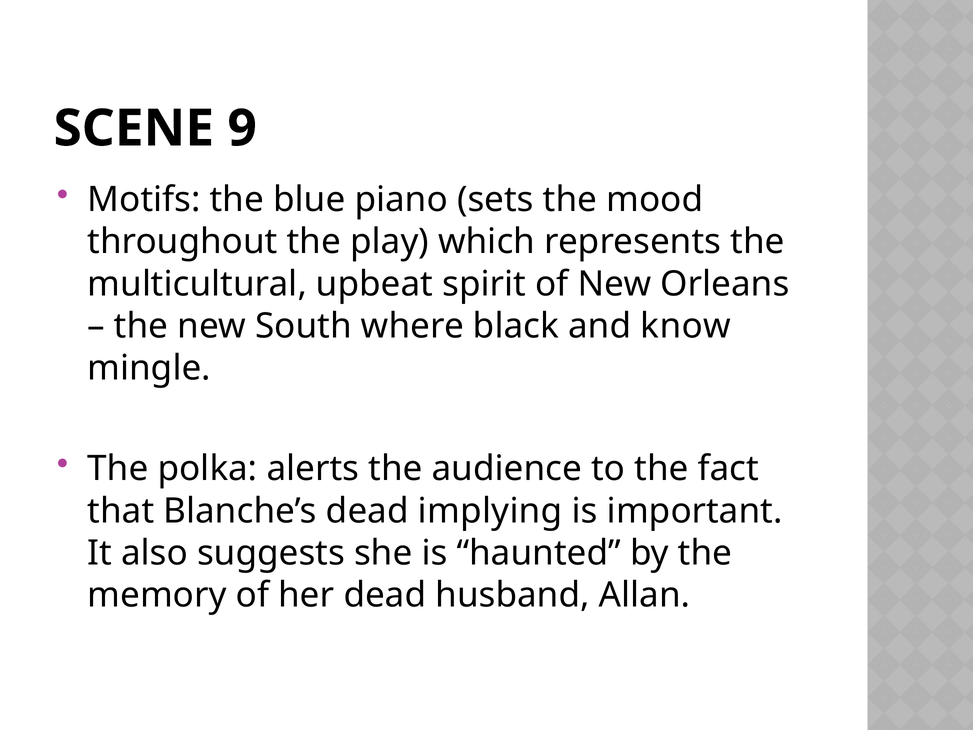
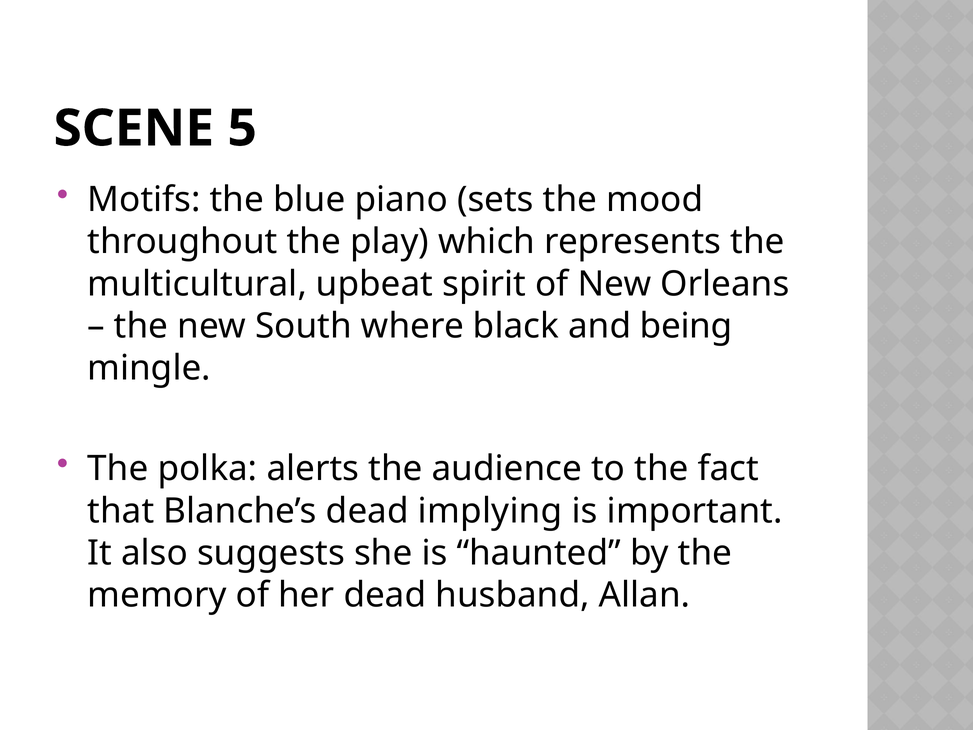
9: 9 -> 5 (242, 128)
know: know -> being (686, 326)
